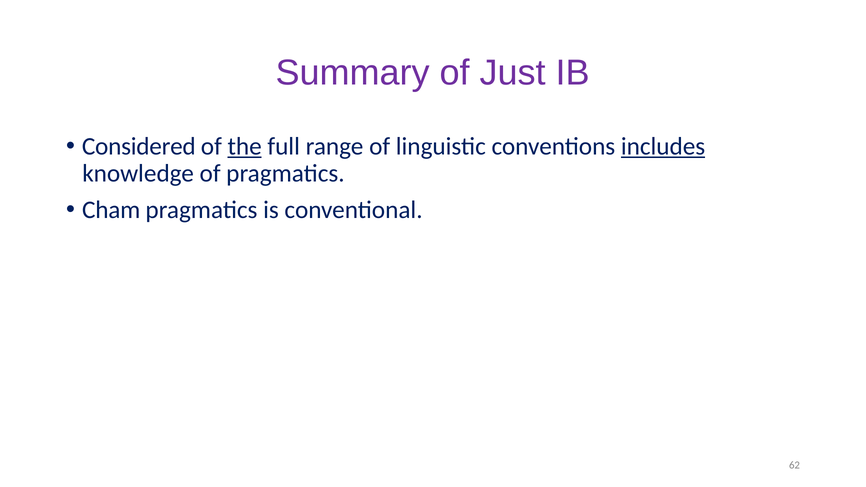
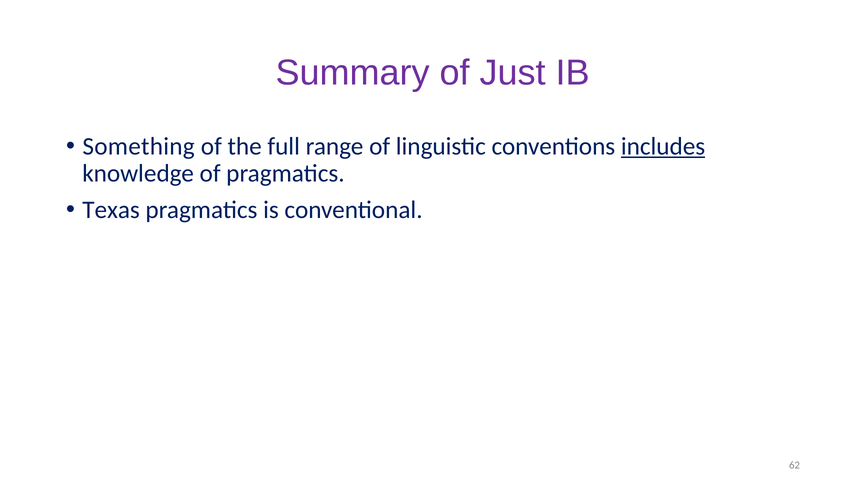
Considered: Considered -> Something (139, 146)
the underline: present -> none (245, 146)
Cham: Cham -> Texas (111, 210)
